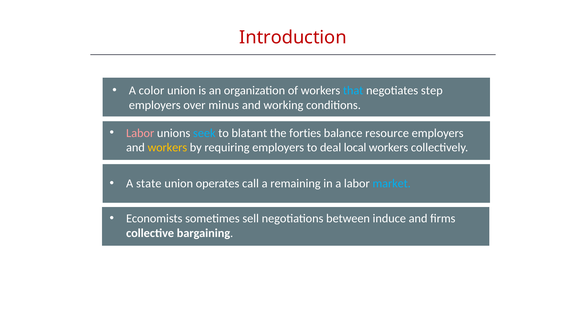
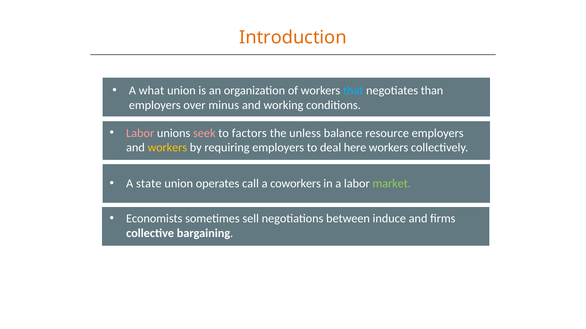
Introduction colour: red -> orange (293, 37)
color: color -> what (151, 91)
step: step -> than (432, 91)
seek colour: light blue -> pink (204, 133)
blatant: blatant -> factors (249, 133)
forties: forties -> unless (305, 133)
local: local -> here (355, 148)
remaining: remaining -> coworkers (296, 184)
market colour: light blue -> light green (392, 184)
